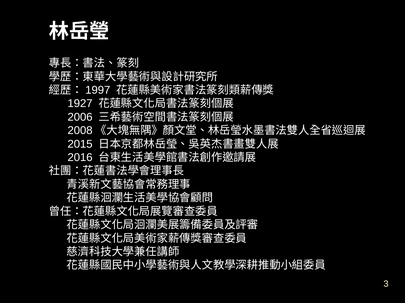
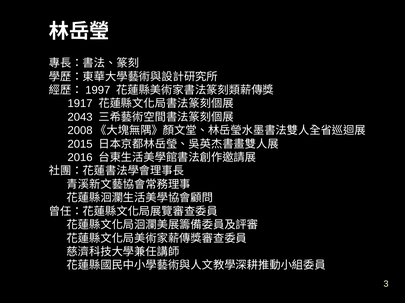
1927: 1927 -> 1917 (80, 104)
2006: 2006 -> 2043 (80, 117)
